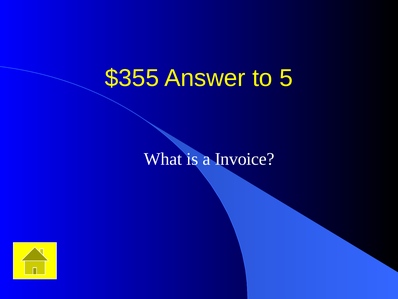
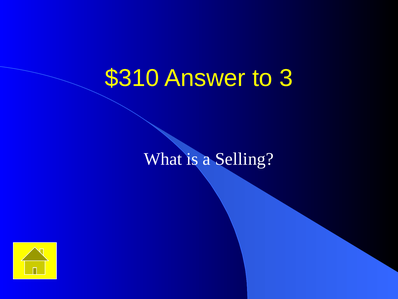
$355: $355 -> $310 (132, 78)
5: 5 -> 3 (286, 78)
Invoice: Invoice -> Selling (244, 159)
